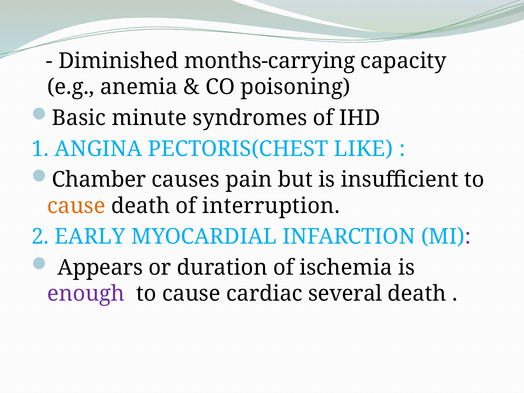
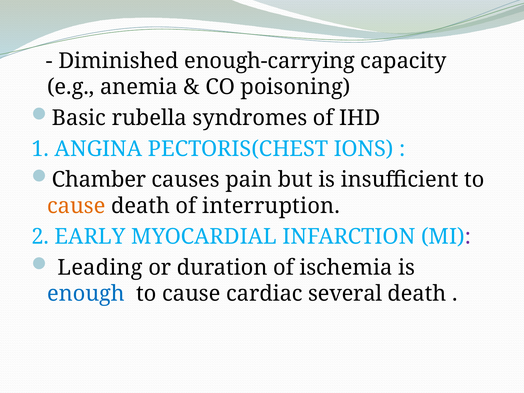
months-carrying: months-carrying -> enough-carrying (270, 61)
minute: minute -> rubella (149, 118)
LIKE: LIKE -> IONS (364, 149)
Appears: Appears -> Leading (100, 268)
enough colour: purple -> blue (86, 294)
